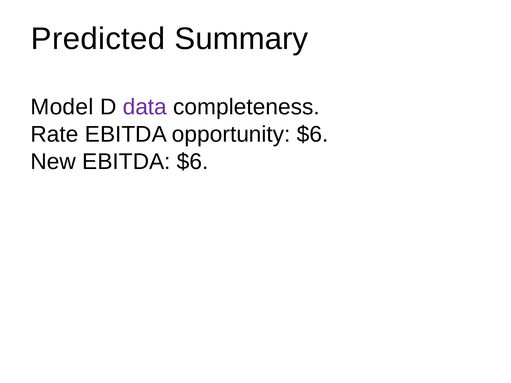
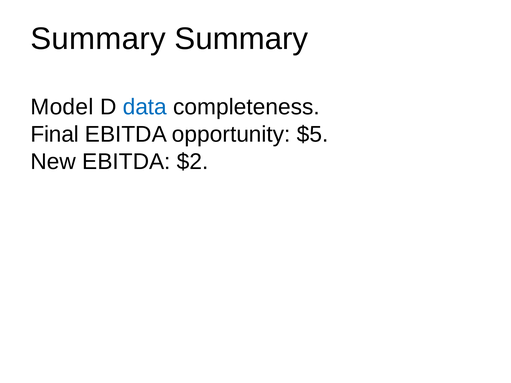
Predicted: Predicted -> Summary (98, 39)
data colour: purple -> blue (145, 107)
Rate: Rate -> Final (55, 134)
opportunity $6: $6 -> $5 (313, 134)
EBITDA $6: $6 -> $2 (193, 162)
